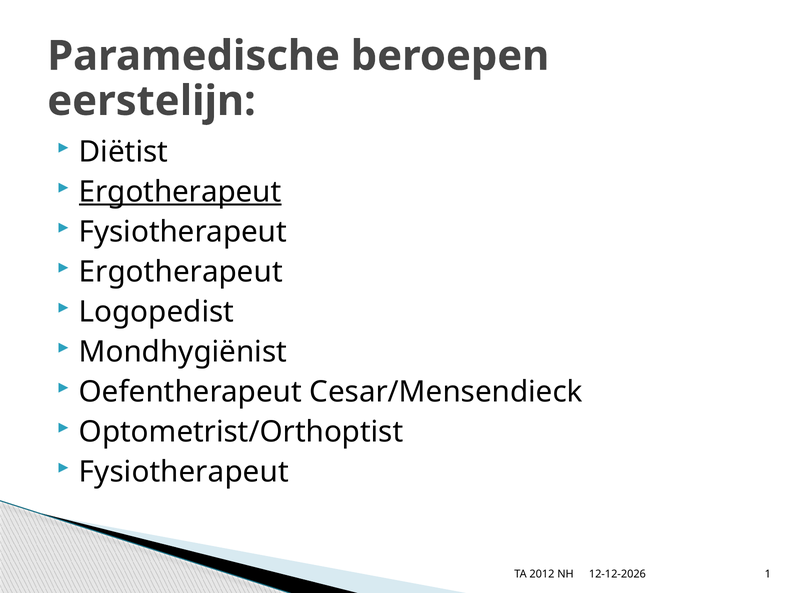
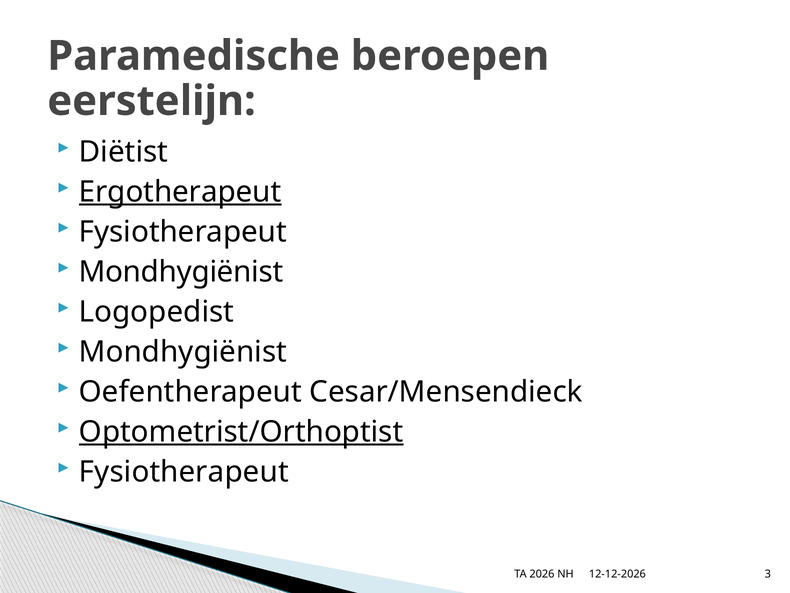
Ergotherapeut: Ergotherapeut -> Mondhygiënist (181, 272)
Optometrist/Orthoptist underline: none -> present (241, 431)
2012: 2012 -> 2026 (542, 574)
1: 1 -> 3 (768, 574)
